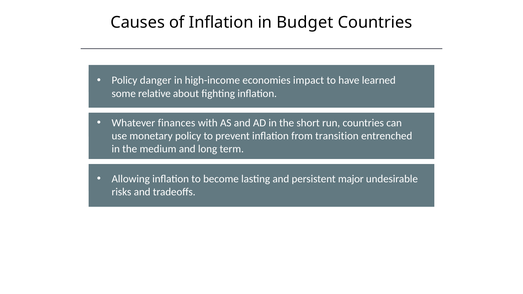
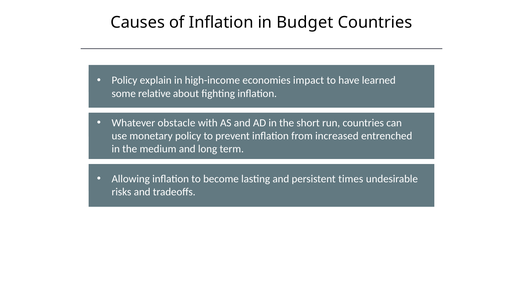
danger: danger -> explain (156, 80)
finances: finances -> obstacle (177, 123)
transition: transition -> increased (337, 136)
major: major -> times (351, 179)
